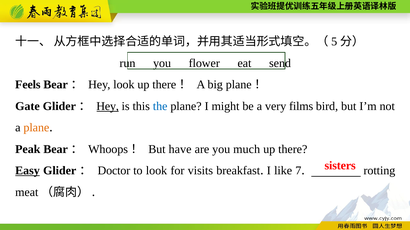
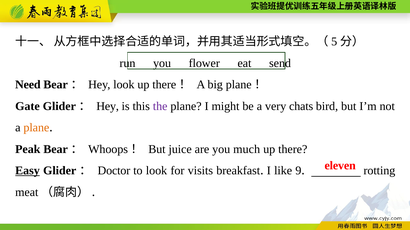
Feels: Feels -> Need (28, 85)
Hey underline: present -> none (108, 106)
the colour: blue -> purple (160, 106)
films: films -> chats (301, 106)
have: have -> juice (180, 150)
sisters: sisters -> eleven (340, 166)
7: 7 -> 9 (298, 171)
